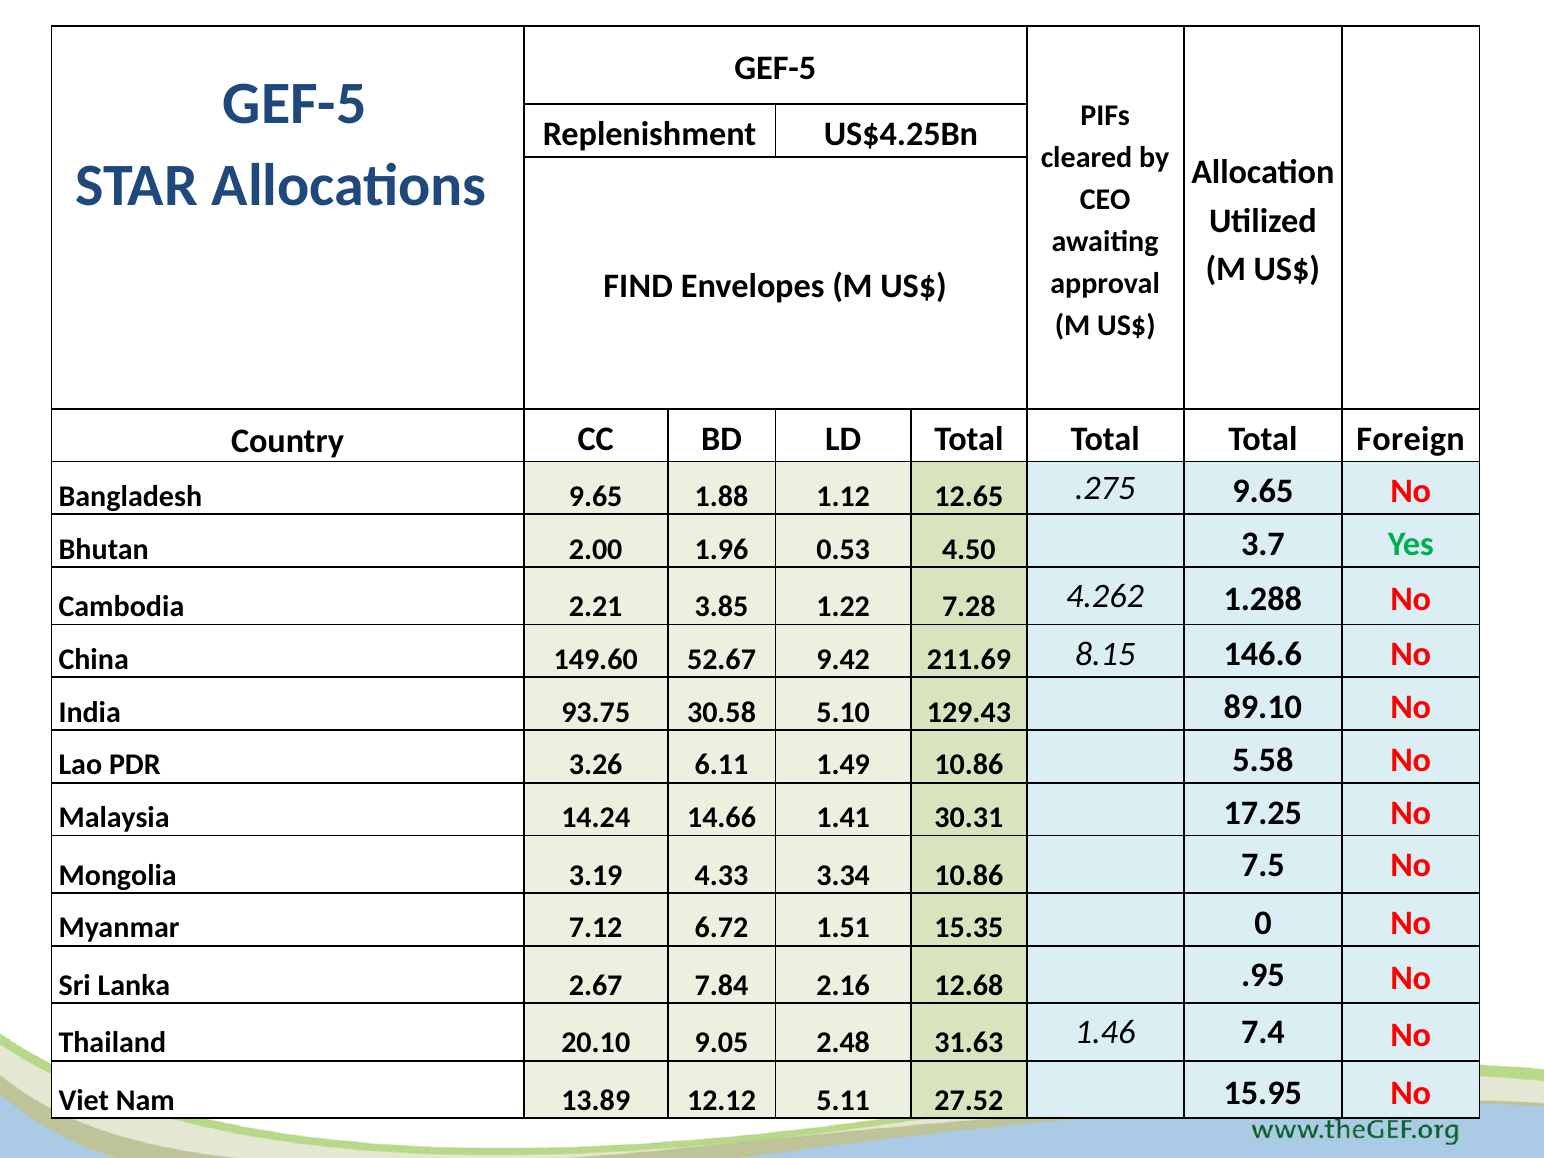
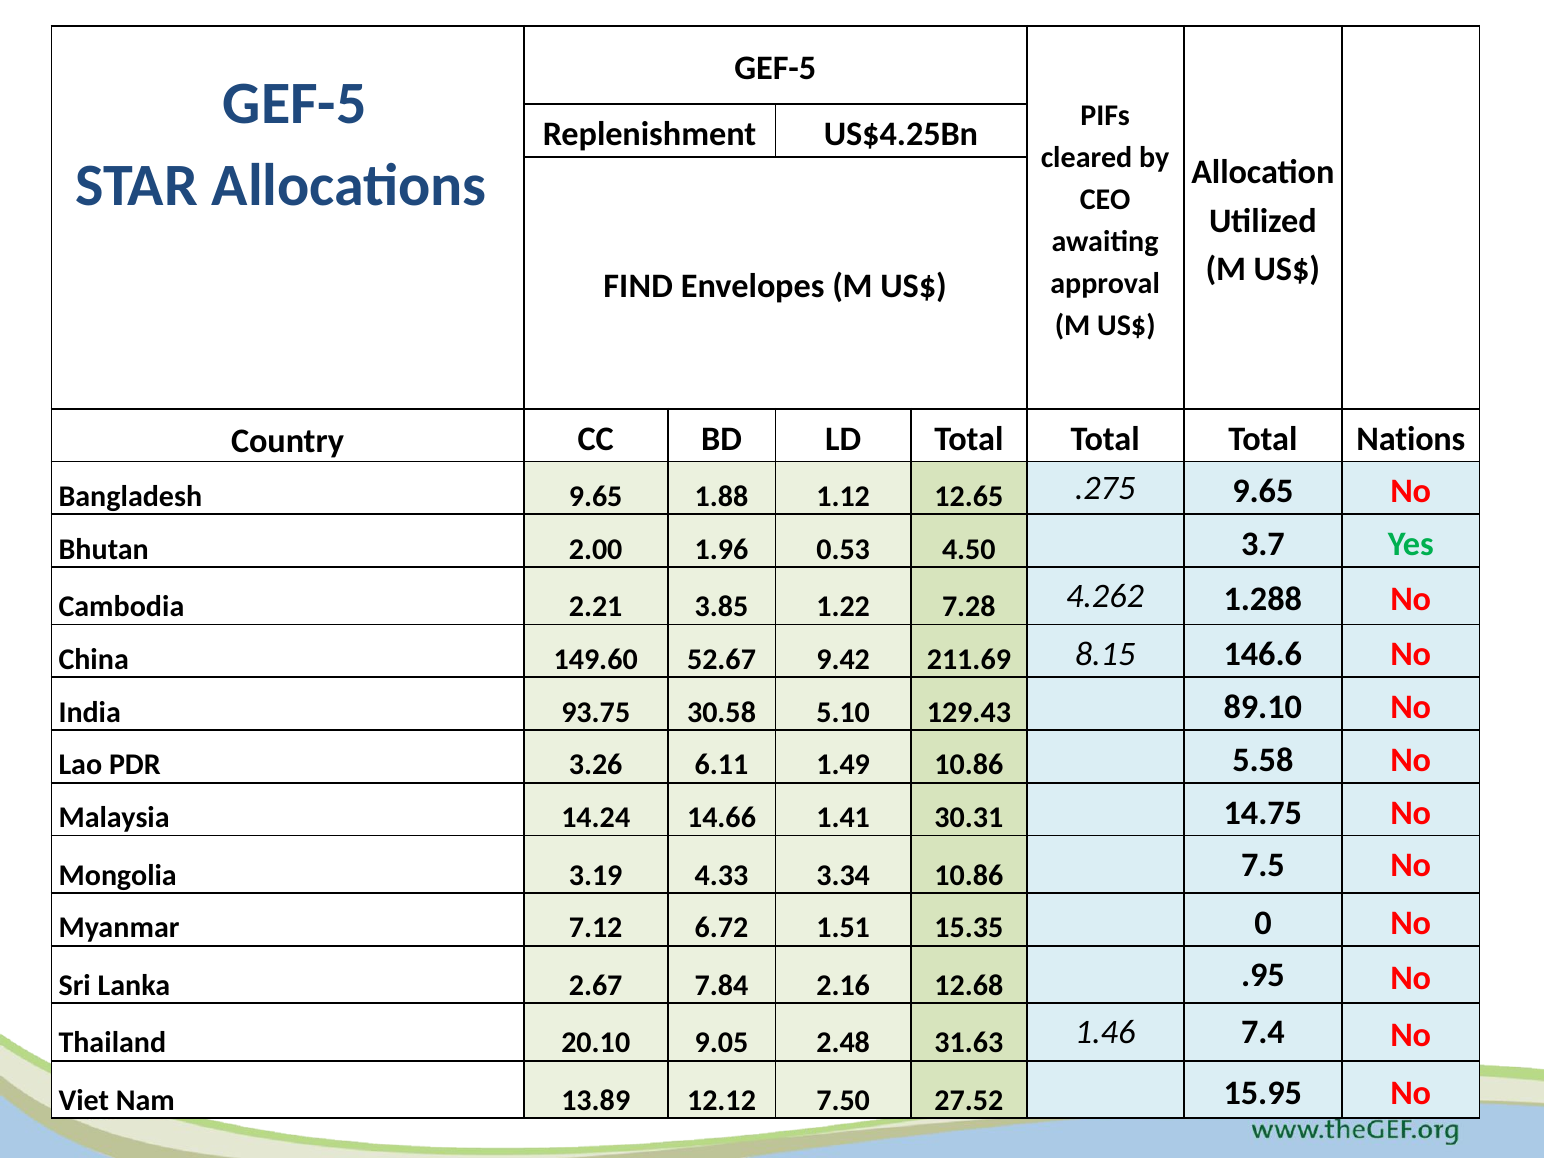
Foreign: Foreign -> Nations (1411, 439)
17.25: 17.25 -> 14.75 (1263, 813)
5.11: 5.11 -> 7.50 (843, 1100)
